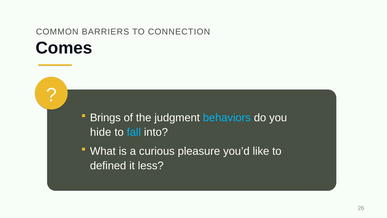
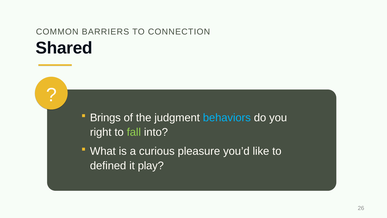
Comes: Comes -> Shared (64, 48)
hide: hide -> right (101, 132)
fall colour: light blue -> light green (134, 132)
less: less -> play (151, 165)
